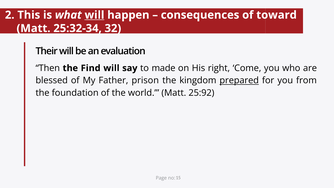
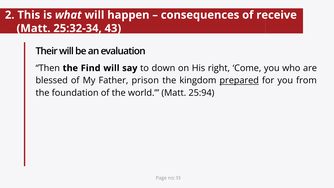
will underline: present -> none (94, 15)
toward: toward -> receive (277, 15)
32: 32 -> 43 (113, 28)
made: made -> down (163, 68)
25:92: 25:92 -> 25:94 (201, 93)
